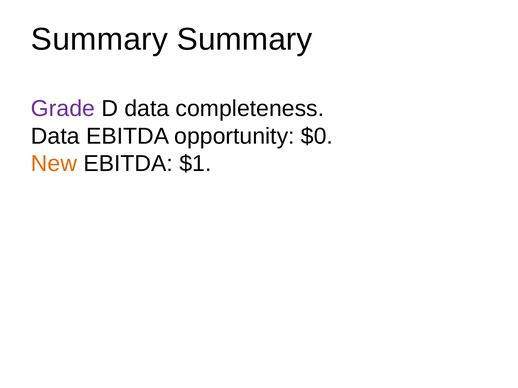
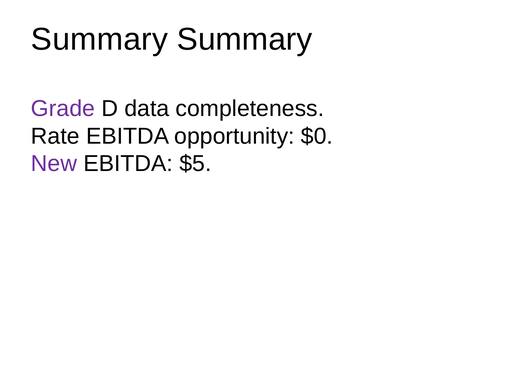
Data: Data -> Rate (55, 136)
New colour: orange -> purple (54, 164)
$1: $1 -> $5 (195, 164)
